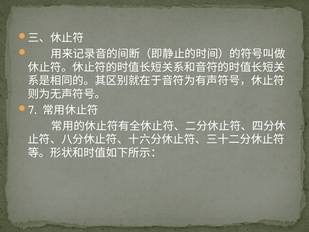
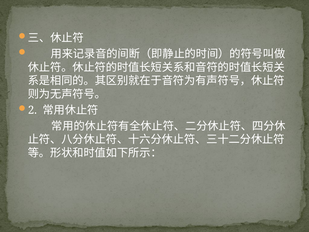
7: 7 -> 2 (32, 110)
